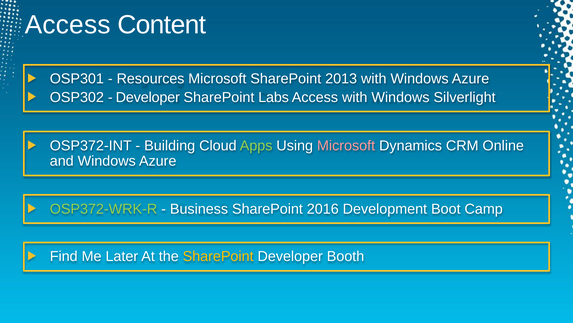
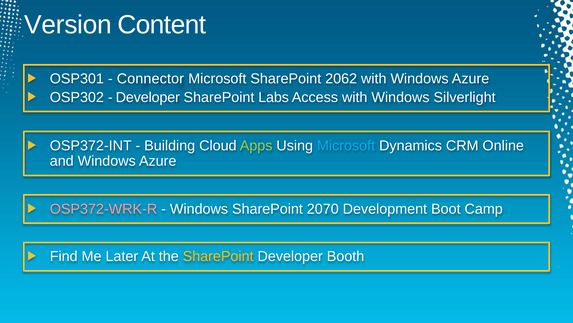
Access: Access -> Version (68, 25)
Resources: Resources -> Connector (150, 79)
2013: 2013 -> 2062 (341, 79)
Microsoft colour: pink -> light blue (346, 145)
OSP372-WRK-R colour: light green -> pink (104, 209)
Business: Business -> Windows (199, 209)
2016: 2016 -> 2070 (323, 209)
